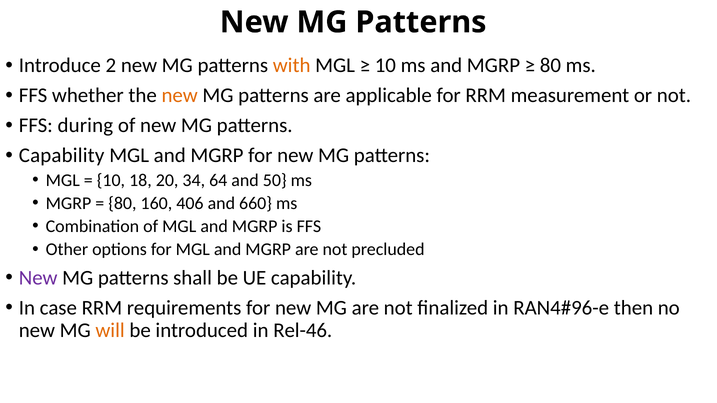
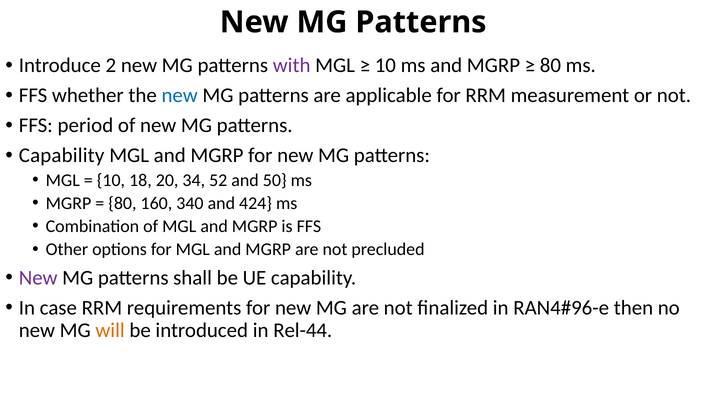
with colour: orange -> purple (292, 66)
new colour: orange -> blue (180, 96)
during: during -> period (85, 126)
64: 64 -> 52 (218, 180)
406: 406 -> 340 (190, 203)
660: 660 -> 424 (256, 203)
Rel-46: Rel-46 -> Rel-44 (303, 331)
